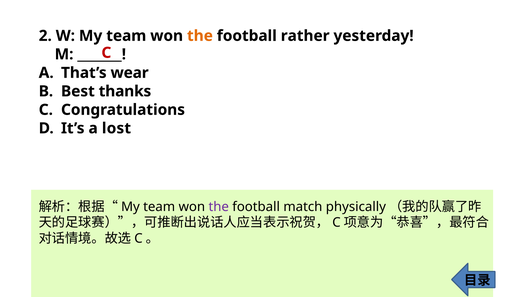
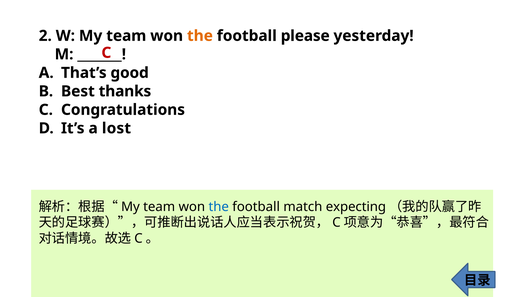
rather: rather -> please (305, 36)
wear: wear -> good (130, 73)
the colour: purple -> blue (219, 207)
physically: physically -> expecting (356, 207)
